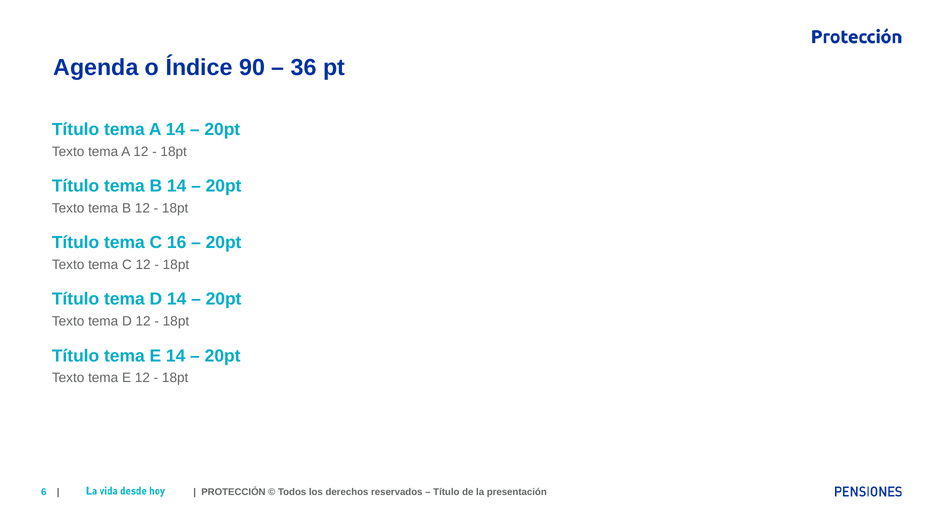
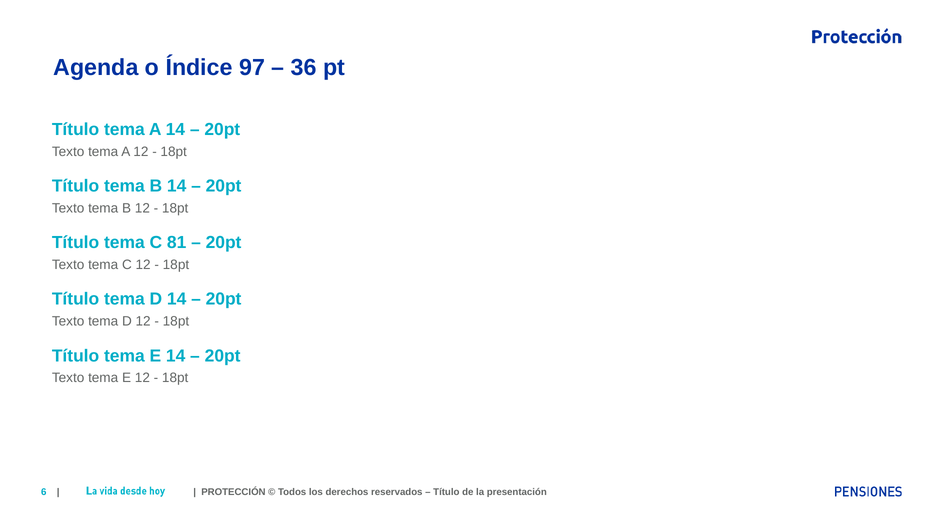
90: 90 -> 97 (252, 68)
16: 16 -> 81 (177, 243)
